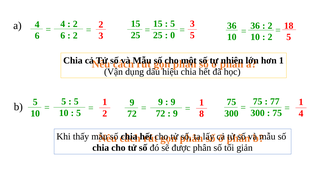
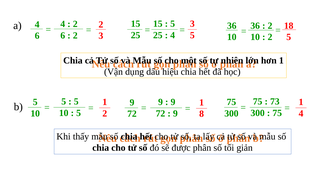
0: 0 -> 4 (173, 35)
77: 77 -> 73 (275, 101)
